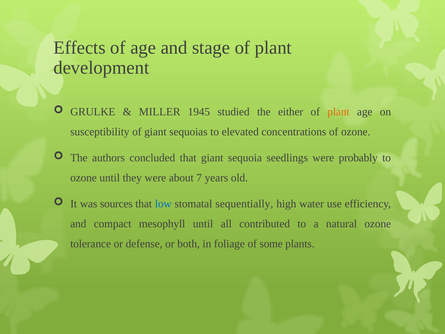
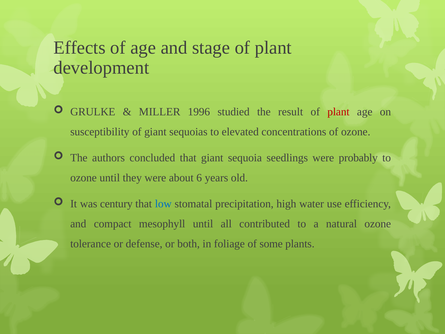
1945: 1945 -> 1996 (199, 112)
either: either -> result (291, 112)
plant colour: orange -> red (338, 112)
7: 7 -> 6 (199, 178)
sources: sources -> century (116, 204)
sequentially: sequentially -> precipitation (244, 204)
